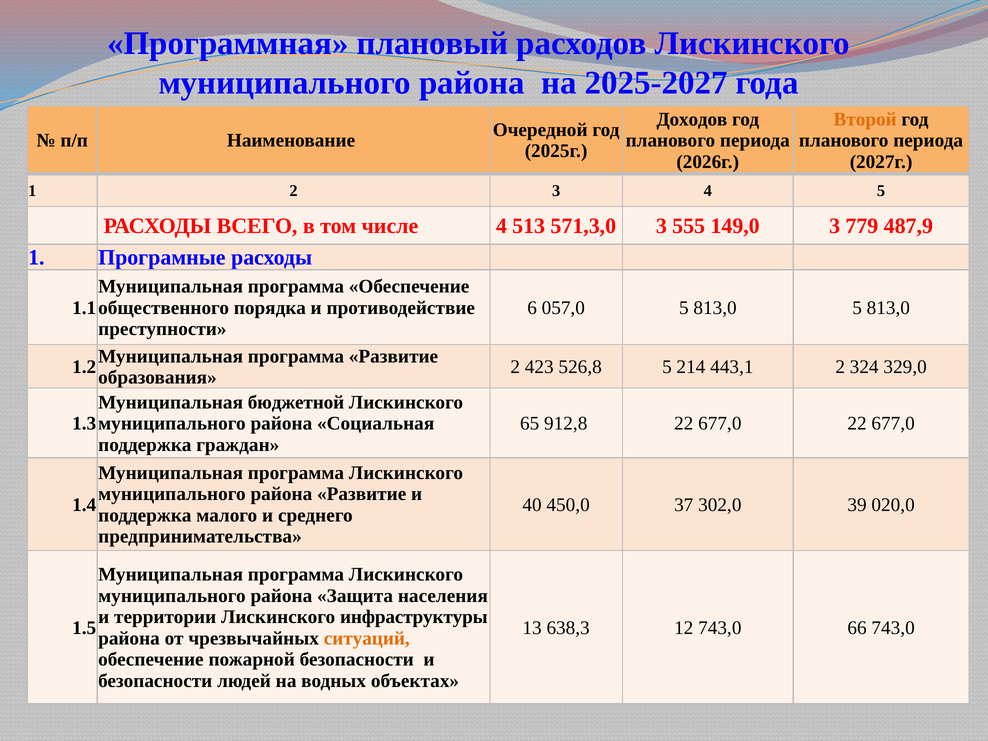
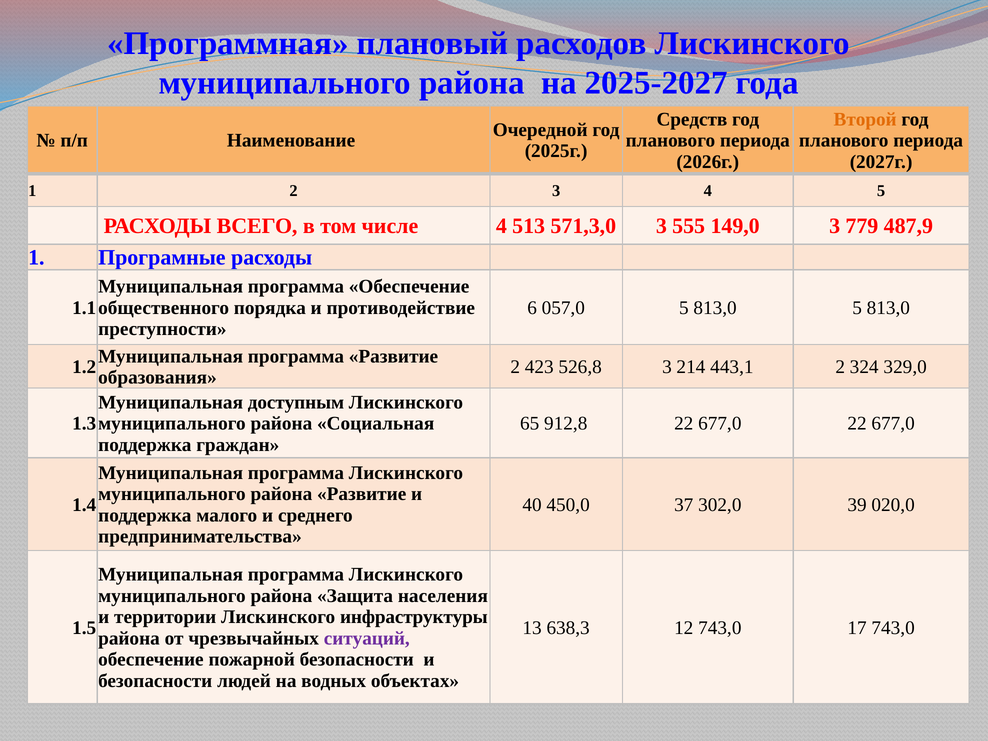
Доходов: Доходов -> Средств (692, 119)
526,8 5: 5 -> 3 (667, 367)
бюджетной: бюджетной -> доступным (296, 402)
66: 66 -> 17 (857, 628)
ситуаций colour: orange -> purple (367, 638)
